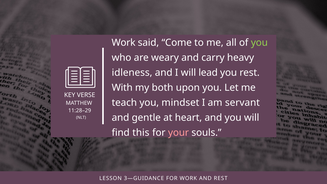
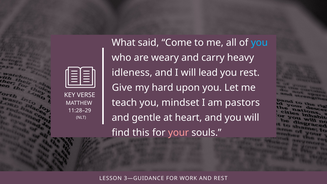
Work: Work -> What (124, 43)
you colour: light green -> light blue (259, 43)
With: With -> Give (122, 88)
both: both -> hard (163, 88)
servant: servant -> pastors (242, 103)
